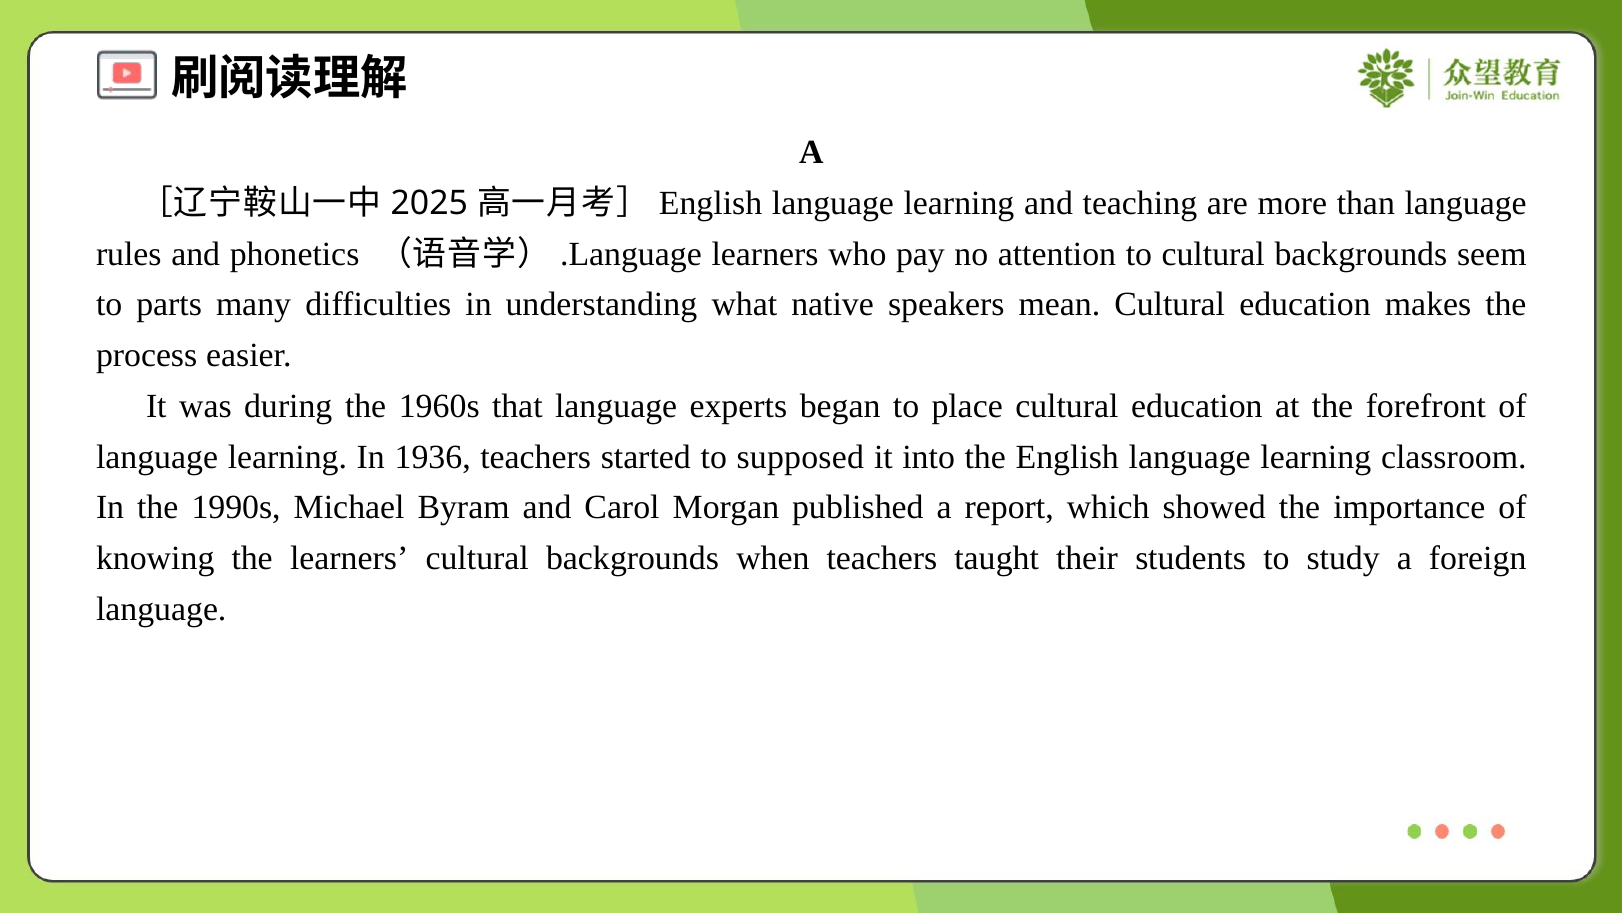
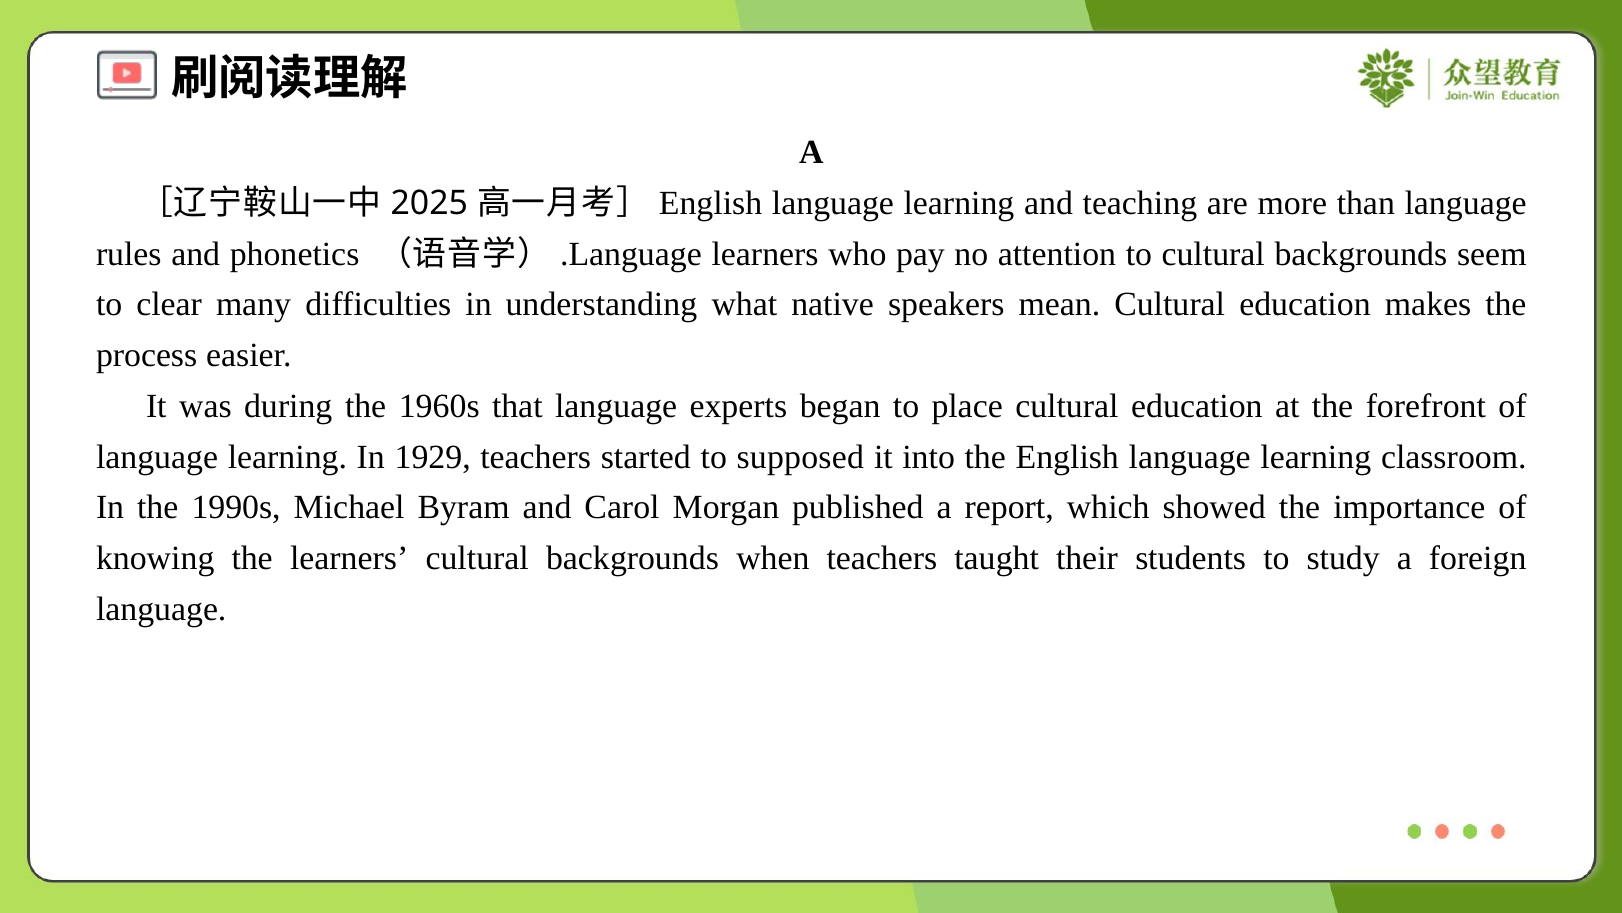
parts: parts -> clear (169, 305)
1936: 1936 -> 1929 (433, 457)
